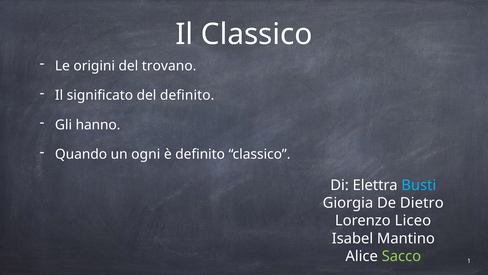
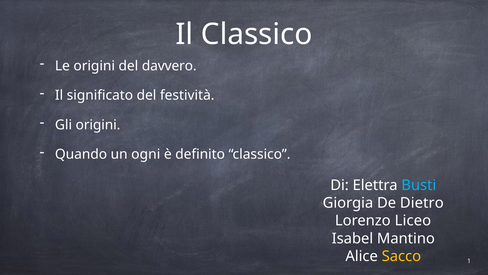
trovano: trovano -> davvero (169, 66)
del definito: definito -> festività (187, 95)
Gli hanno: hanno -> origini (98, 125)
Sacco colour: light green -> yellow (401, 256)
